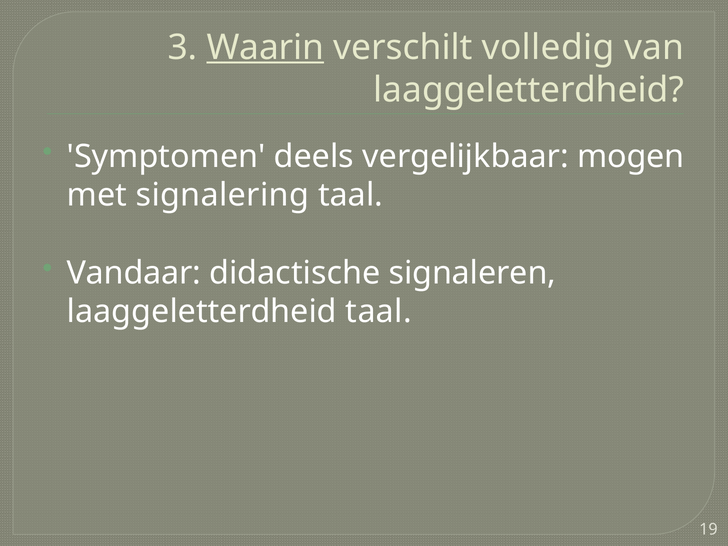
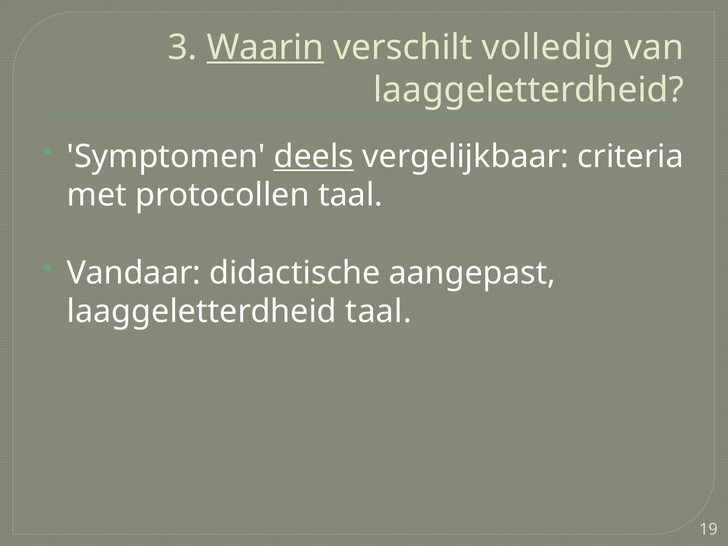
deels underline: none -> present (314, 156)
mogen: mogen -> criteria (631, 156)
signalering: signalering -> protocollen (223, 195)
signaleren: signaleren -> aangepast (472, 273)
